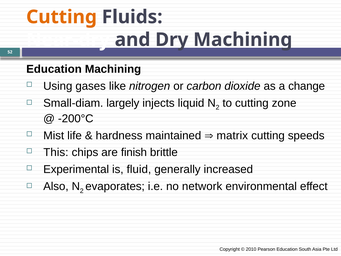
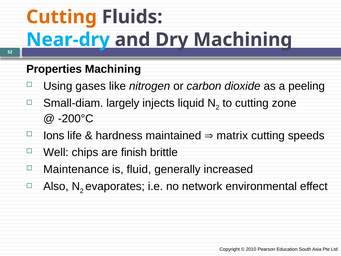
Near-dry colour: white -> light blue (68, 40)
Education: Education -> Properties (54, 69)
change: change -> peeling (307, 86)
Mist: Mist -> Ions (54, 135)
This: This -> Well (56, 152)
Experimental: Experimental -> Maintenance (76, 169)
